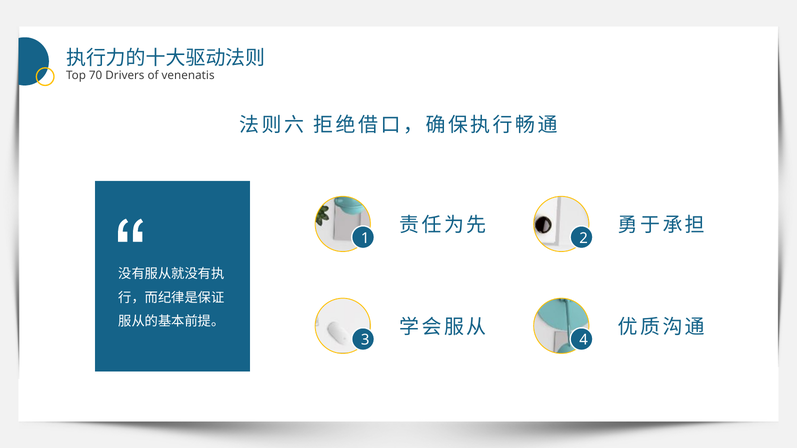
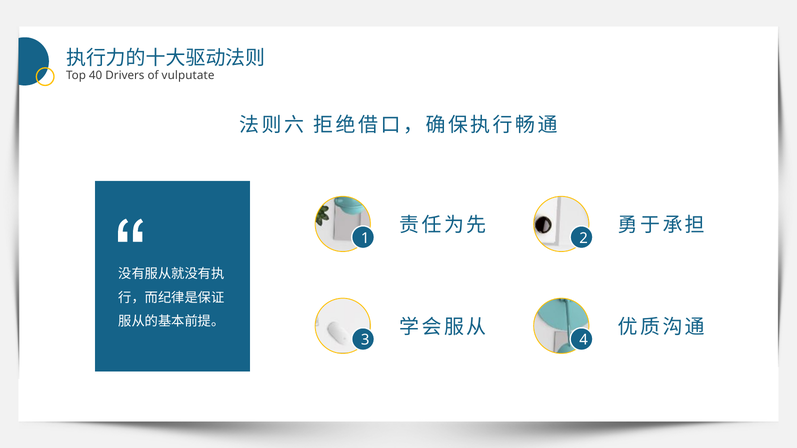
70: 70 -> 40 (96, 76)
venenatis: venenatis -> vulputate (188, 76)
